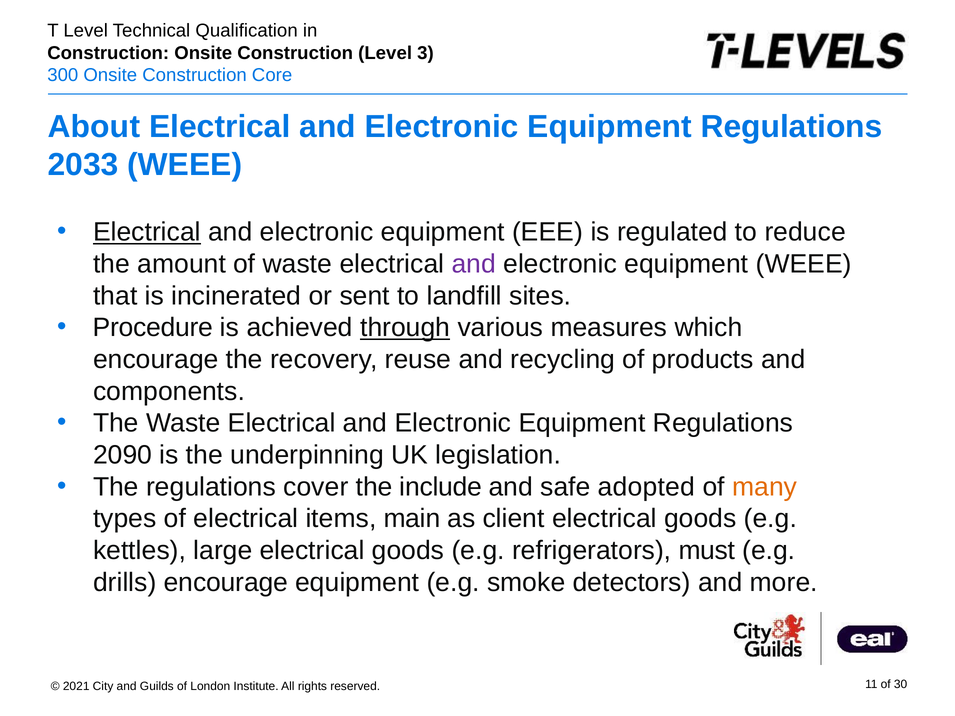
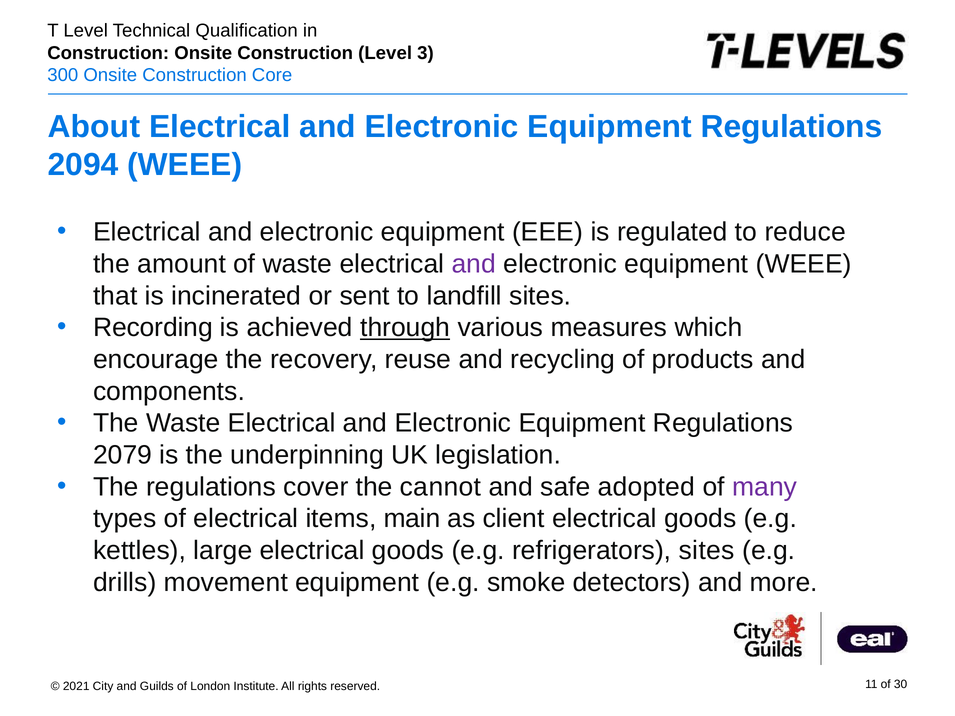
2033: 2033 -> 2094 (83, 165)
Electrical underline: present -> none (147, 232)
Procedure: Procedure -> Recording (153, 328)
2090: 2090 -> 2079 (123, 455)
include: include -> cannot (440, 487)
many colour: orange -> purple (765, 487)
refrigerators must: must -> sites (707, 551)
drills encourage: encourage -> movement (226, 583)
